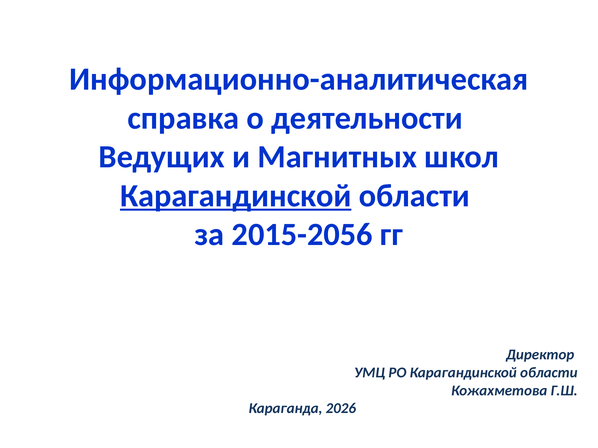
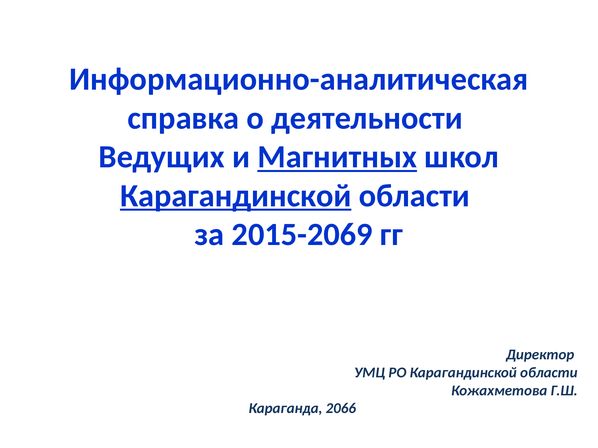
Магнитных underline: none -> present (337, 157)
2015-2056: 2015-2056 -> 2015-2069 (302, 235)
2026: 2026 -> 2066 (341, 409)
